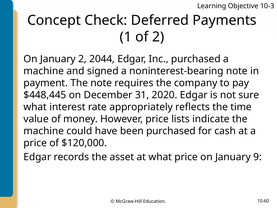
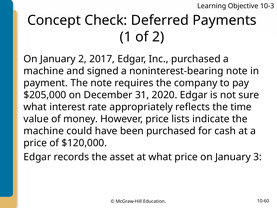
2044: 2044 -> 2017 (102, 59)
$448,445: $448,445 -> $205,000 (45, 95)
9: 9 -> 3 (258, 157)
